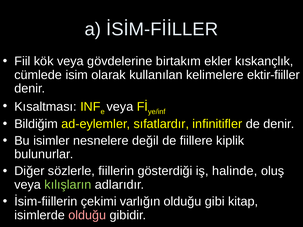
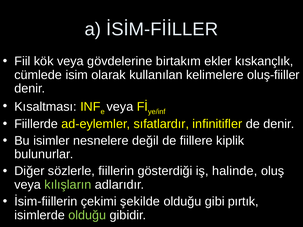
ektir-fiiller: ektir-fiiller -> oluş-fiiller (273, 75)
Bildiğim: Bildiğim -> Fiillerde (36, 124)
varlığın: varlığın -> şekilde (140, 202)
kitap: kitap -> pırtık (243, 202)
olduğu colour: pink -> light green (87, 215)
